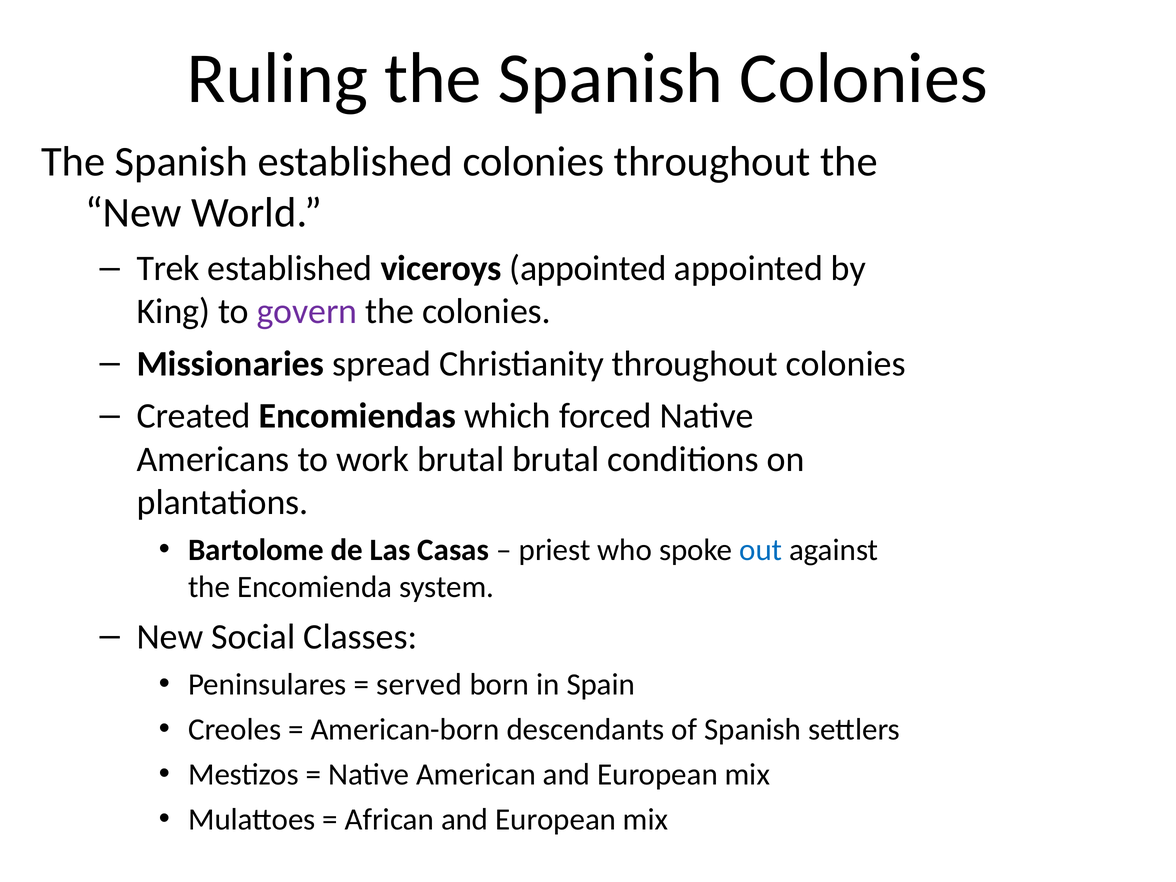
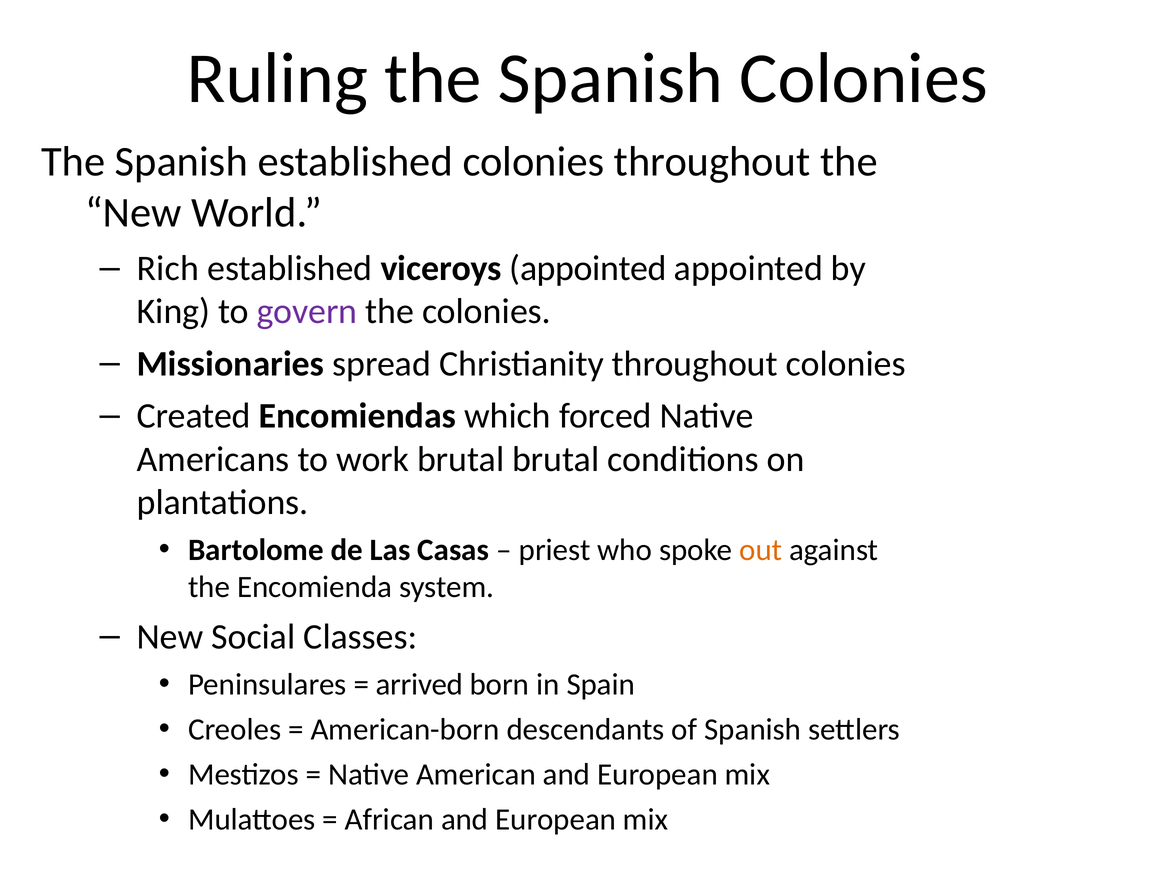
Trek: Trek -> Rich (168, 268)
out colour: blue -> orange (761, 550)
served: served -> arrived (419, 684)
